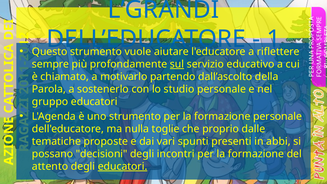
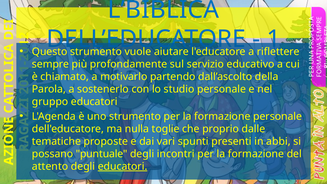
L’GRANDI: L’GRANDI -> L’BIBLICA (163, 10)
sul underline: present -> none (177, 64)
decisioni: decisioni -> puntuale (102, 154)
